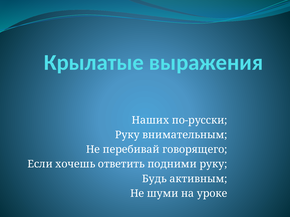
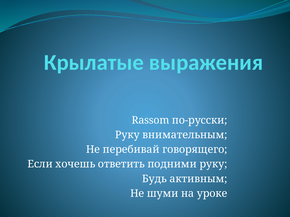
Наших: Наших -> Rassom (150, 120)
